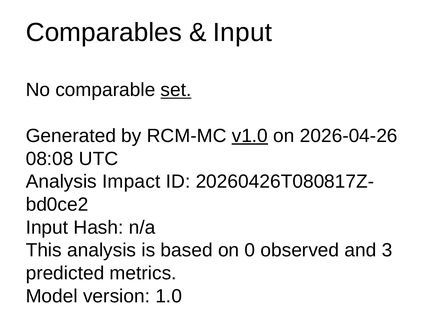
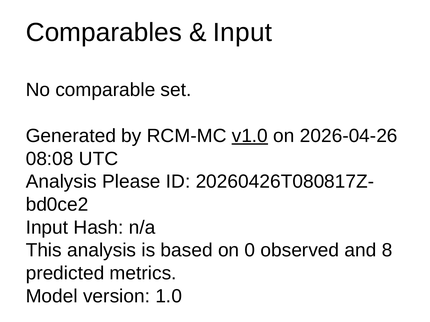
set underline: present -> none (176, 90)
Impact: Impact -> Please (131, 182)
3: 3 -> 8 (387, 251)
